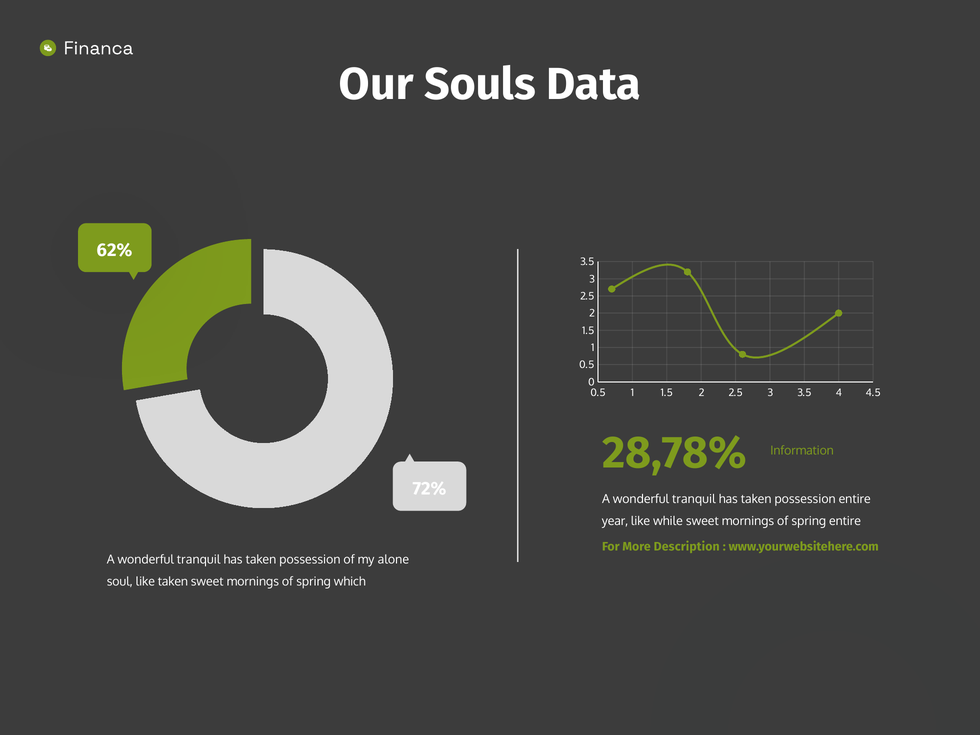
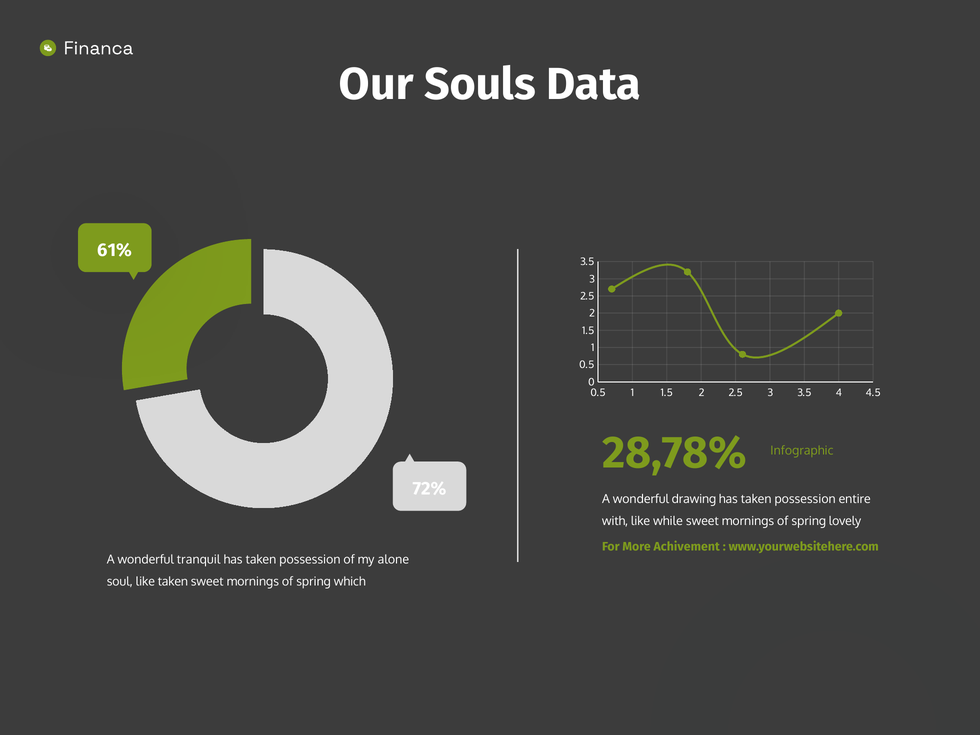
62%: 62% -> 61% (115, 250)
Information: Information -> Infographic (802, 450)
tranquil: tranquil -> drawing (694, 499)
year: year -> with (615, 521)
spring entire: entire -> lovely (845, 521)
Description: Description -> Achivement (687, 547)
